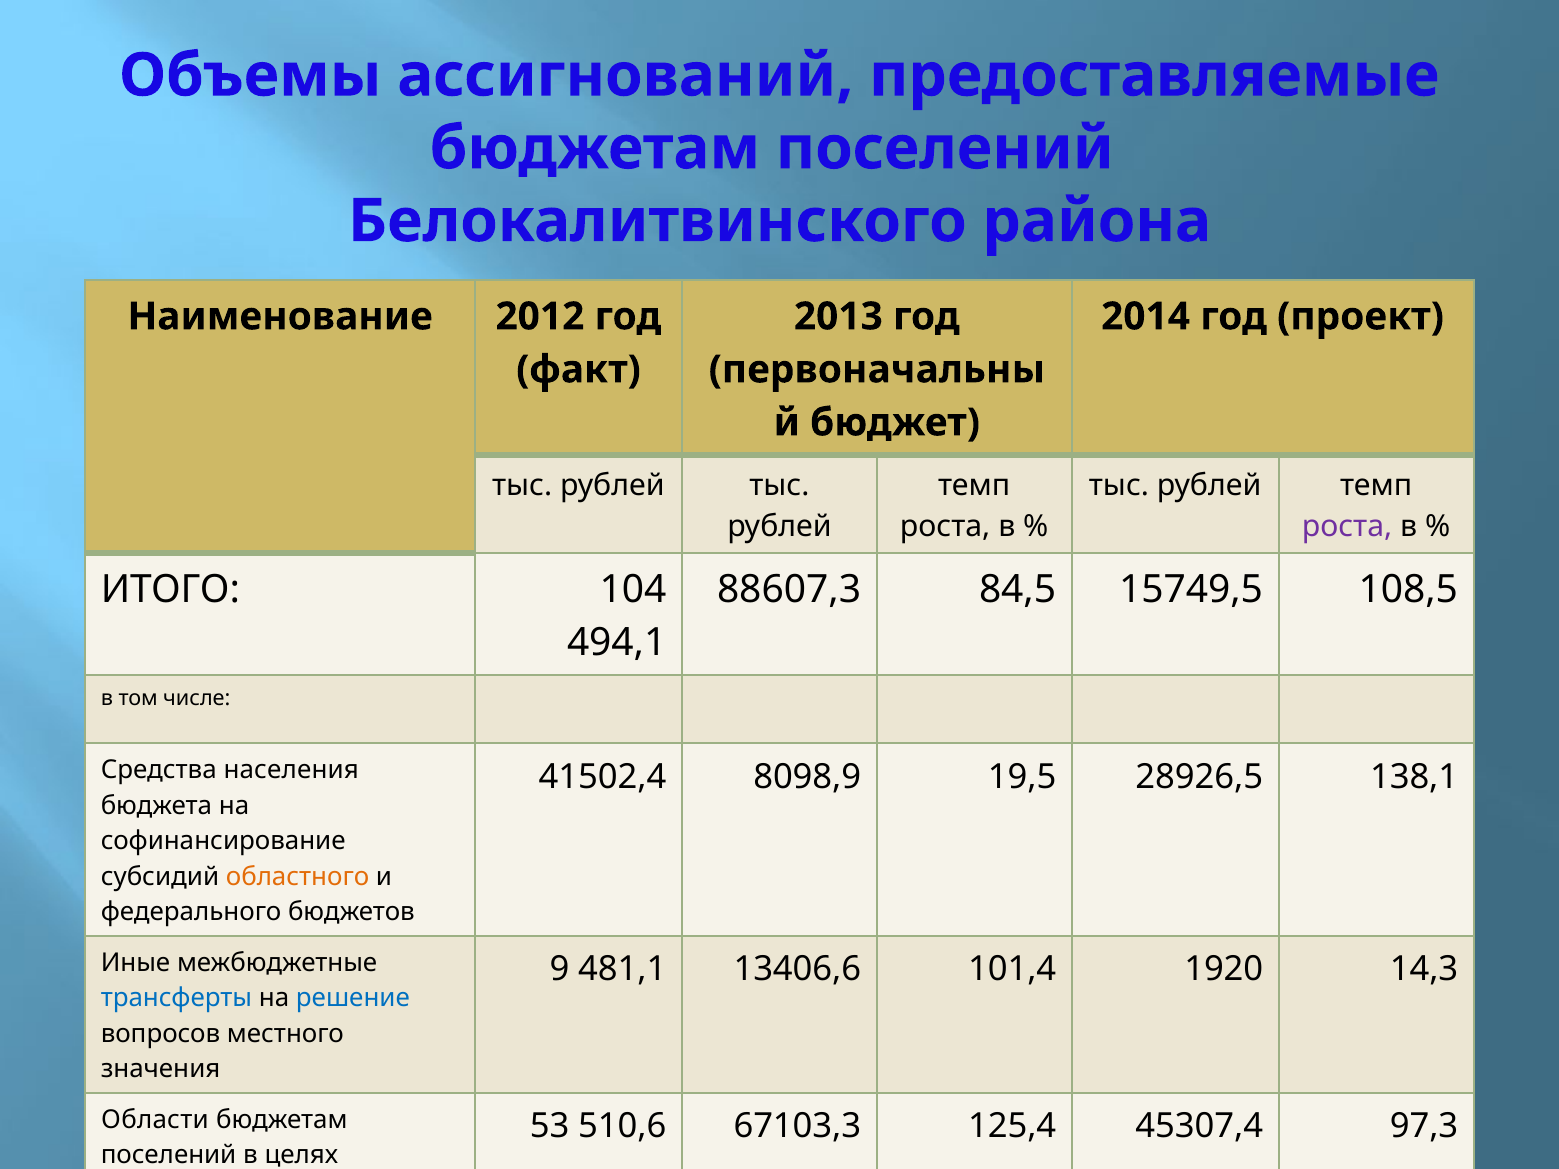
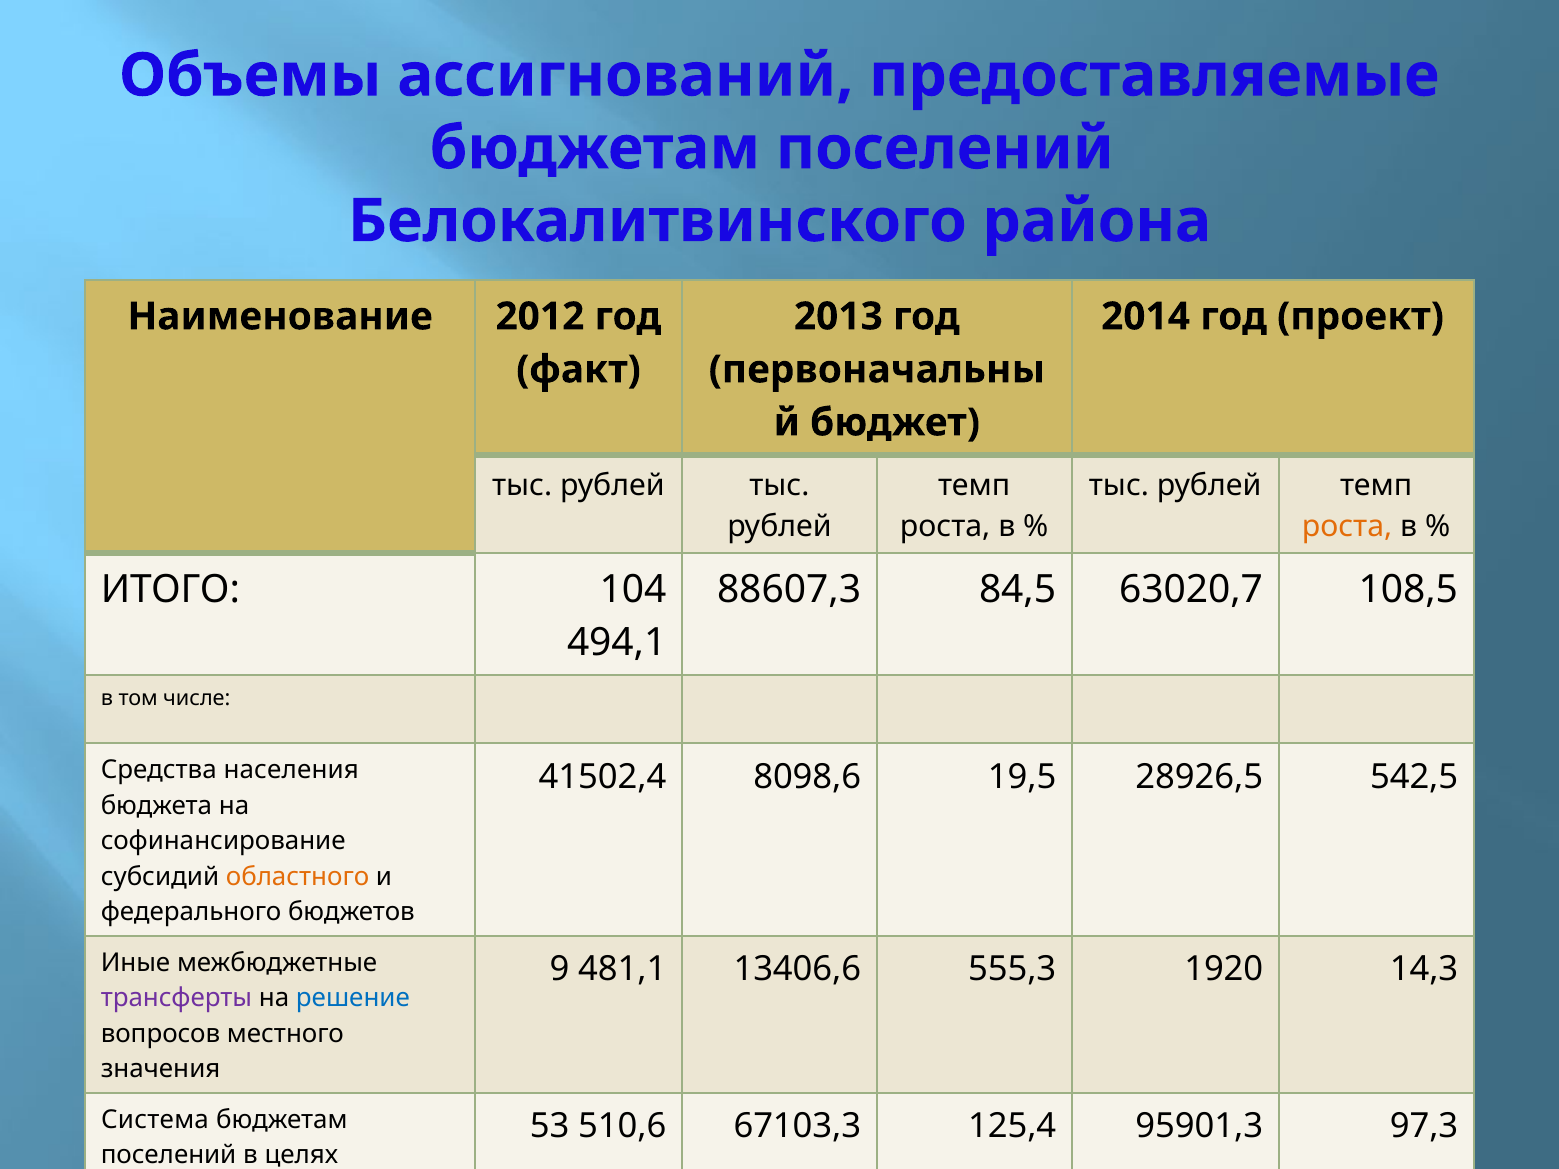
роста colour: purple -> orange (1347, 526)
15749,5: 15749,5 -> 63020,7 (1191, 590)
8098,9: 8098,9 -> 8098,6 (807, 777)
138,1: 138,1 -> 542,5 (1414, 777)
101,4: 101,4 -> 555,3 (1012, 969)
трансферты colour: blue -> purple (177, 998)
Области: Области -> Система (155, 1120)
45307,4: 45307,4 -> 95901,3 (1199, 1126)
